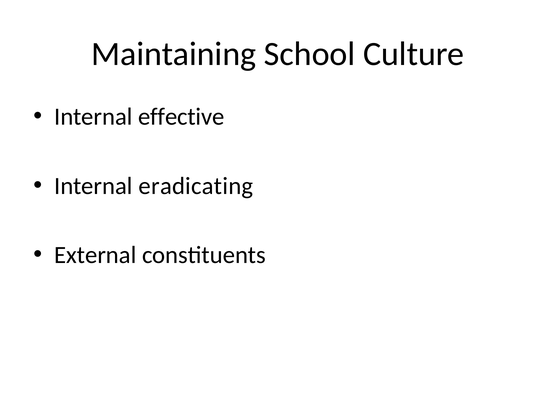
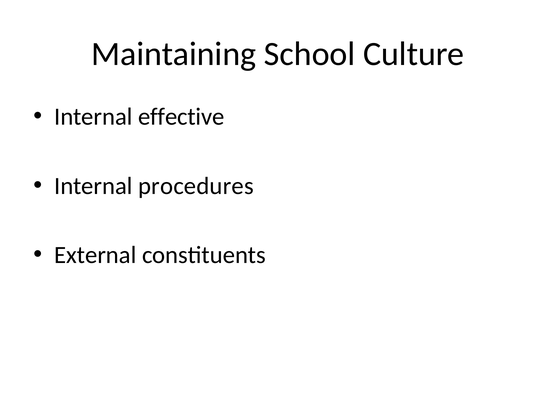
eradicating: eradicating -> procedures (196, 186)
